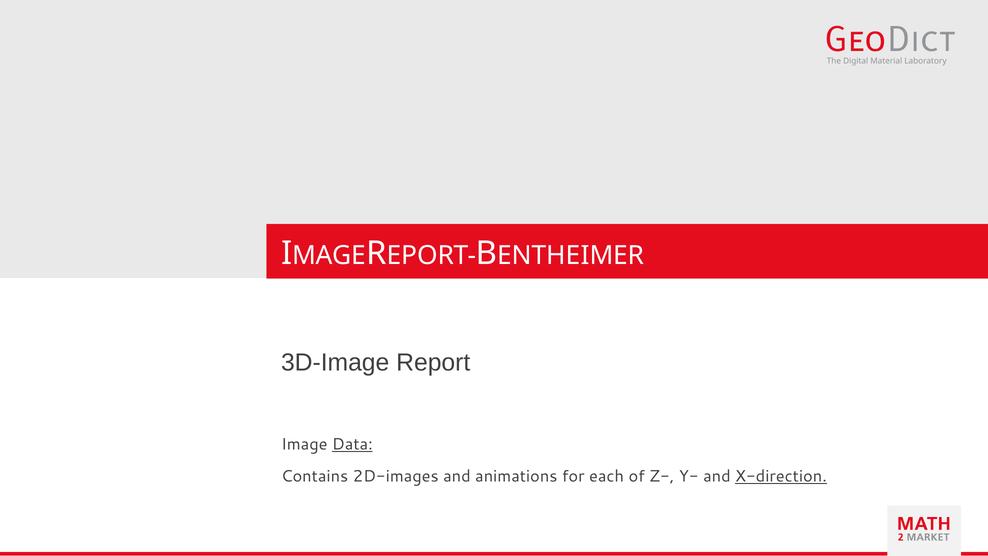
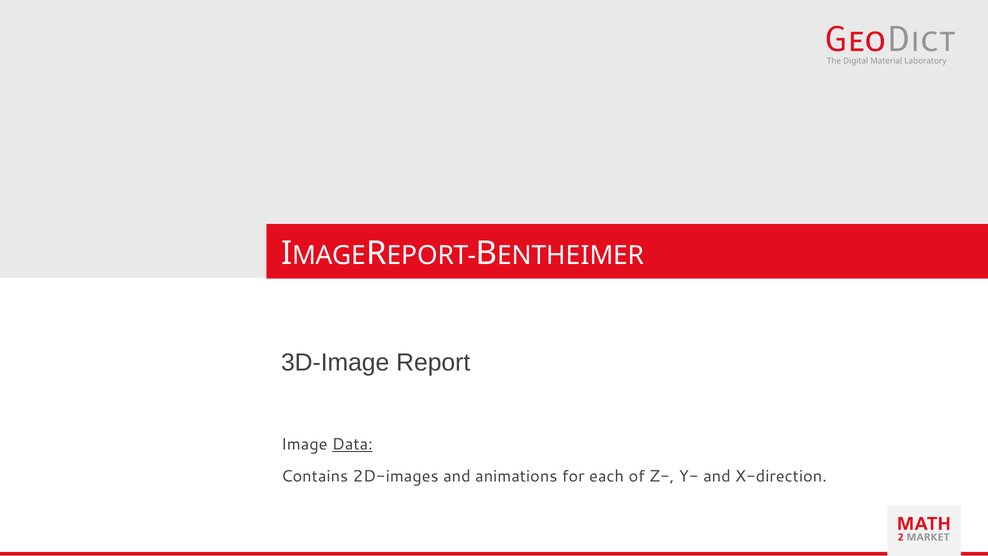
X-direction underline: present -> none (781, 476)
